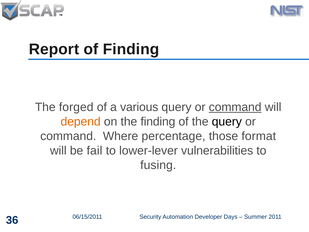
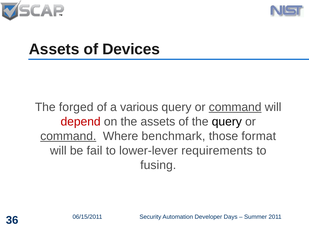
Report: Report -> Assets (54, 49)
of Finding: Finding -> Devices (131, 49)
depend colour: orange -> red (81, 122)
the finding: finding -> assets (158, 122)
command underline: none -> present (68, 136)
percentage: percentage -> benchmark (173, 136)
vulnerabilities: vulnerabilities -> requirements (217, 150)
